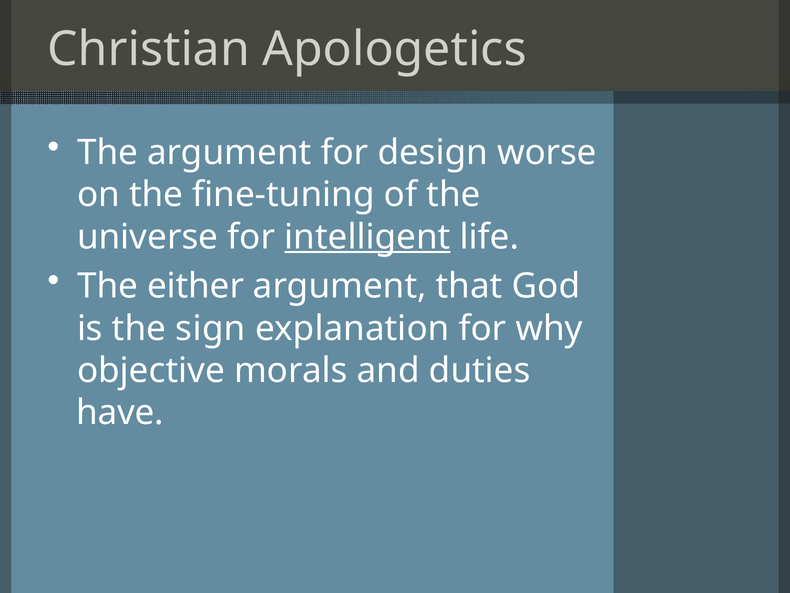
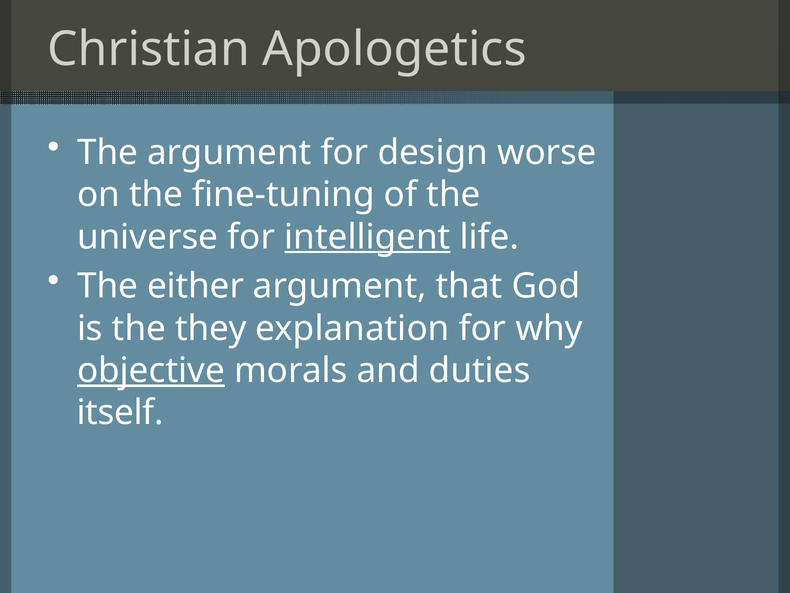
sign: sign -> they (211, 328)
objective underline: none -> present (151, 370)
have: have -> itself (120, 412)
